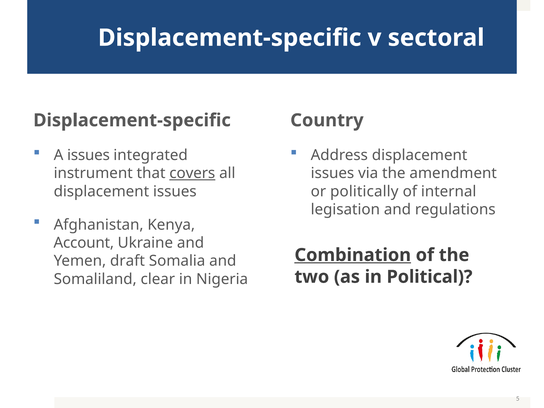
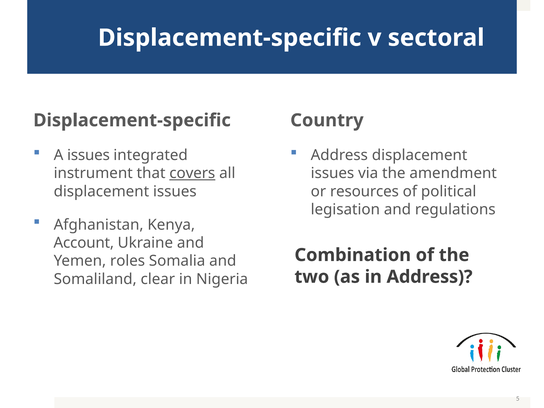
politically: politically -> resources (364, 191)
internal: internal -> political (449, 191)
Combination underline: present -> none (353, 255)
draft: draft -> roles (128, 261)
in Political: Political -> Address (430, 277)
